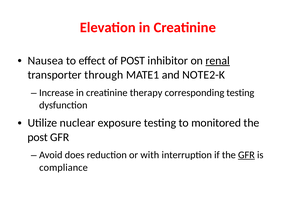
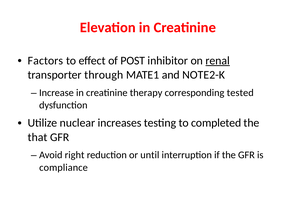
Nausea: Nausea -> Factors (45, 61)
corresponding testing: testing -> tested (240, 93)
exposure: exposure -> increases (120, 123)
monitored: monitored -> completed (216, 123)
post: post -> that (38, 137)
does: does -> right (75, 155)
with: with -> until (150, 155)
GFR underline: present -> none (246, 155)
